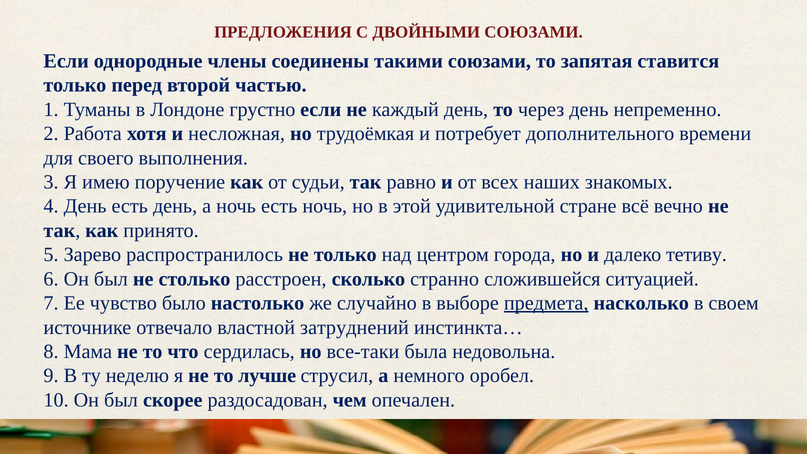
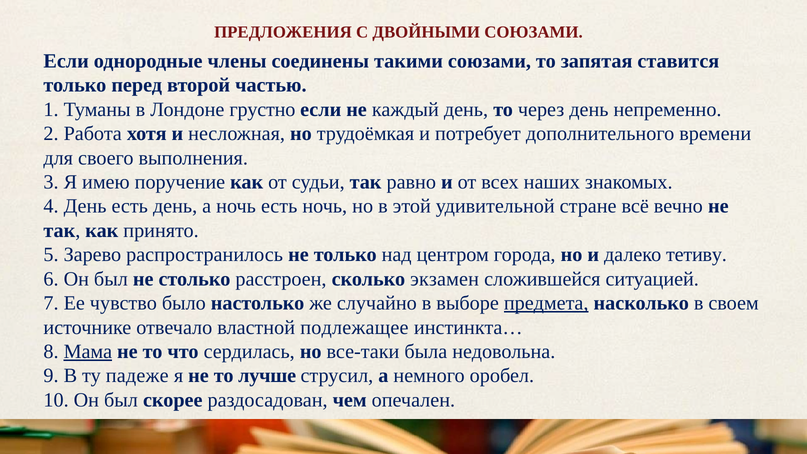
странно: странно -> экзамен (445, 279)
затруднений: затруднений -> подлежащее (354, 327)
Мама underline: none -> present (88, 352)
неделю: неделю -> падеже (137, 376)
